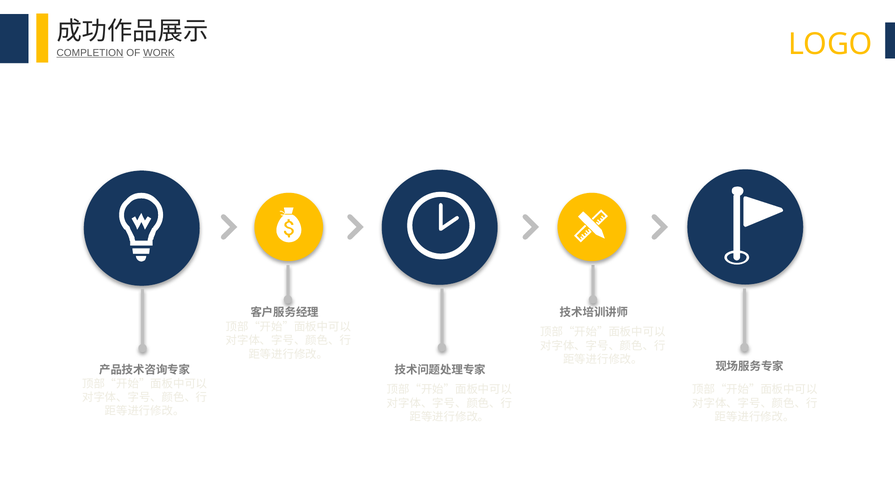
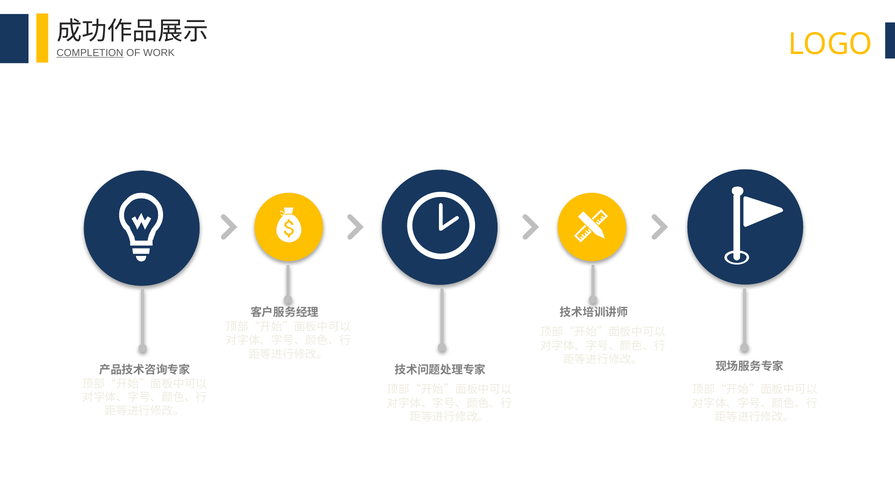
WORK underline: present -> none (159, 53)
